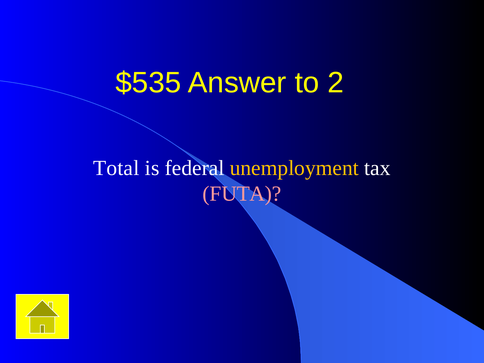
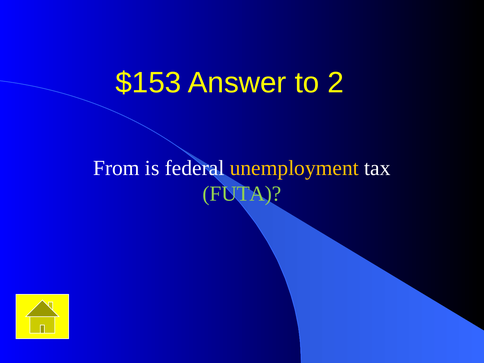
$535: $535 -> $153 (148, 83)
Total: Total -> From (116, 168)
FUTA colour: pink -> light green (242, 194)
